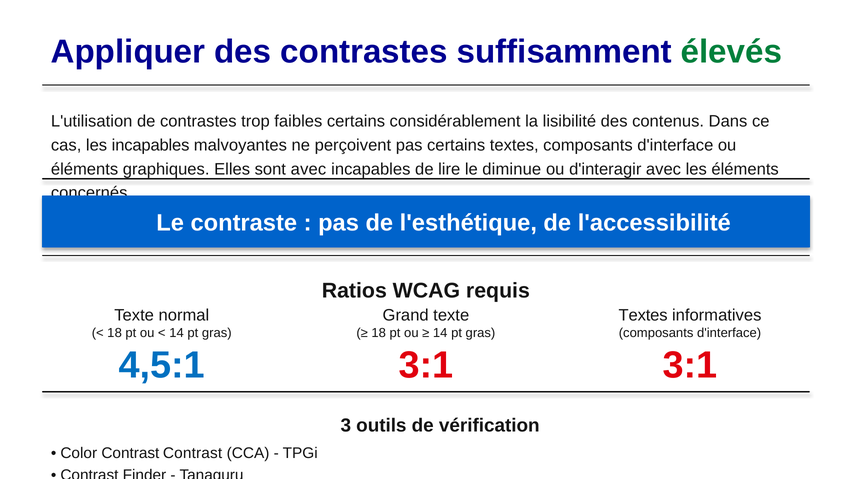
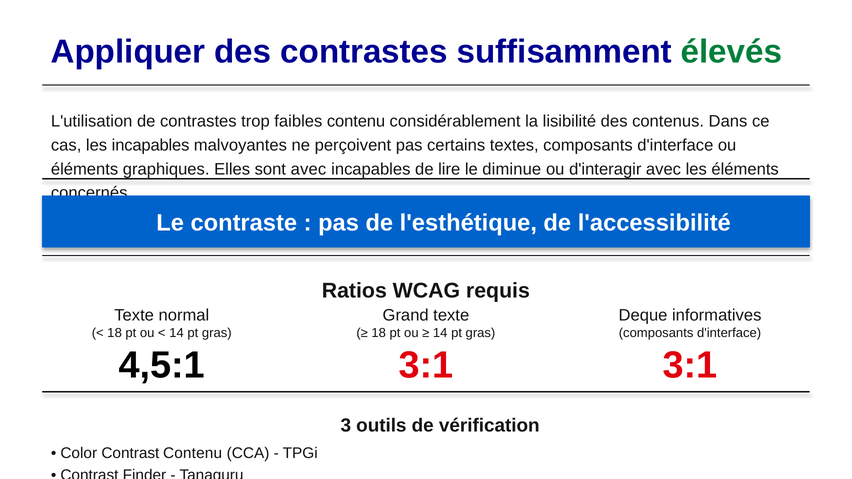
faibles certains: certains -> contenu (356, 121)
Textes: Textes -> Deque (643, 316)
4,5:1 colour: blue -> black (162, 365)
Contrast Contrast: Contrast -> Contenu (193, 453)
